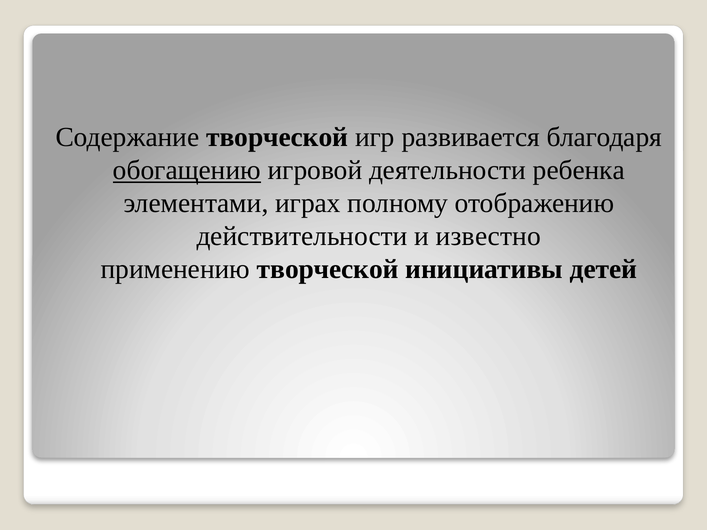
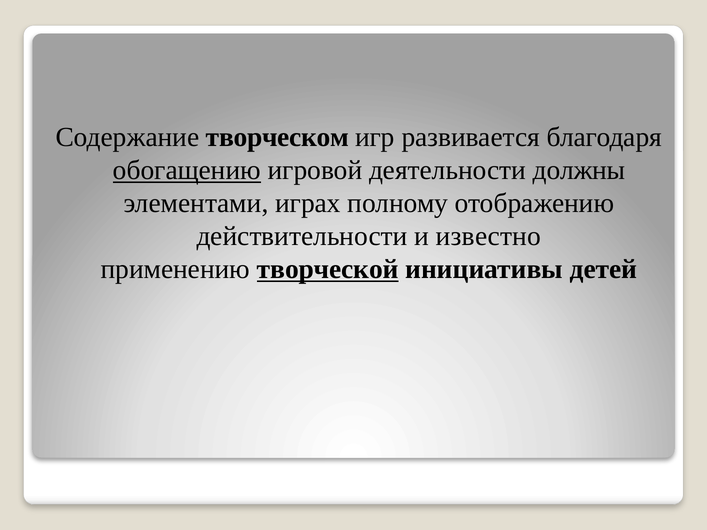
Содержание творческой: творческой -> творческом (277, 137)
ребенка: ребенка -> должны (579, 170)
творческой underline: none -> present (328, 269)
